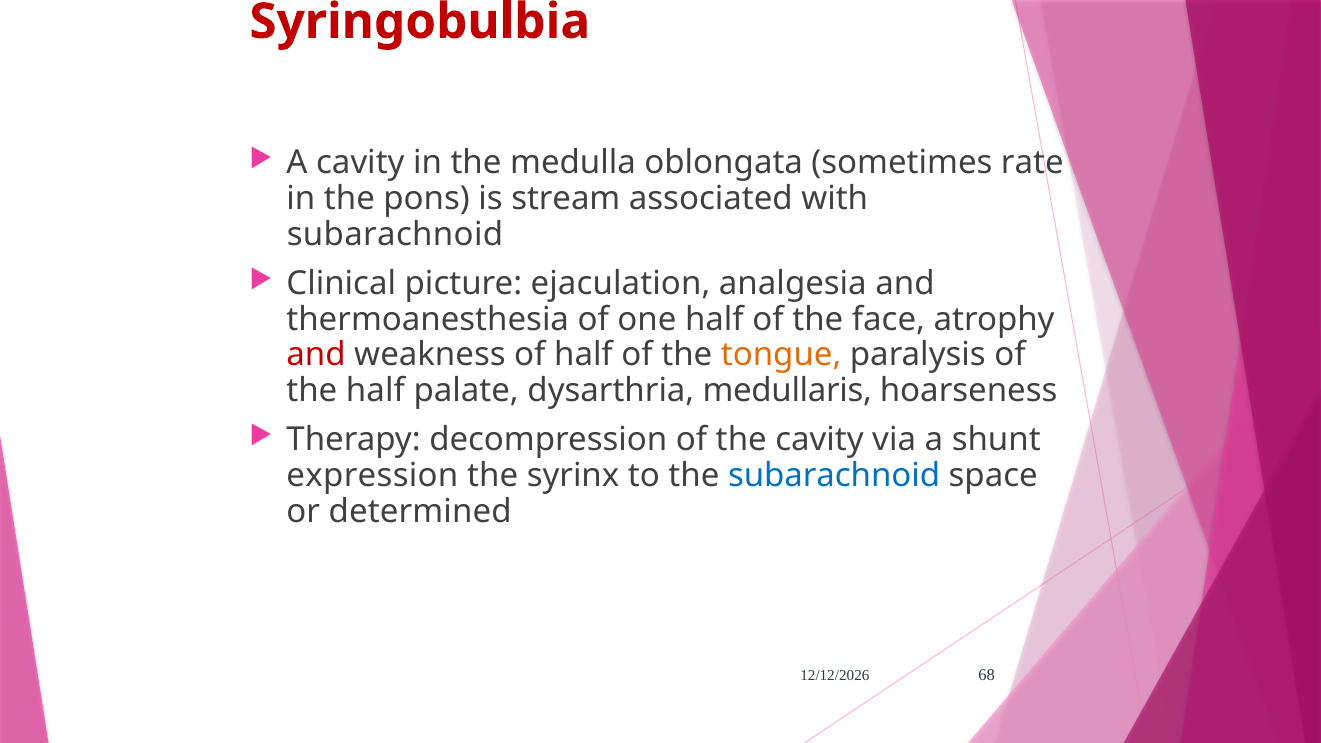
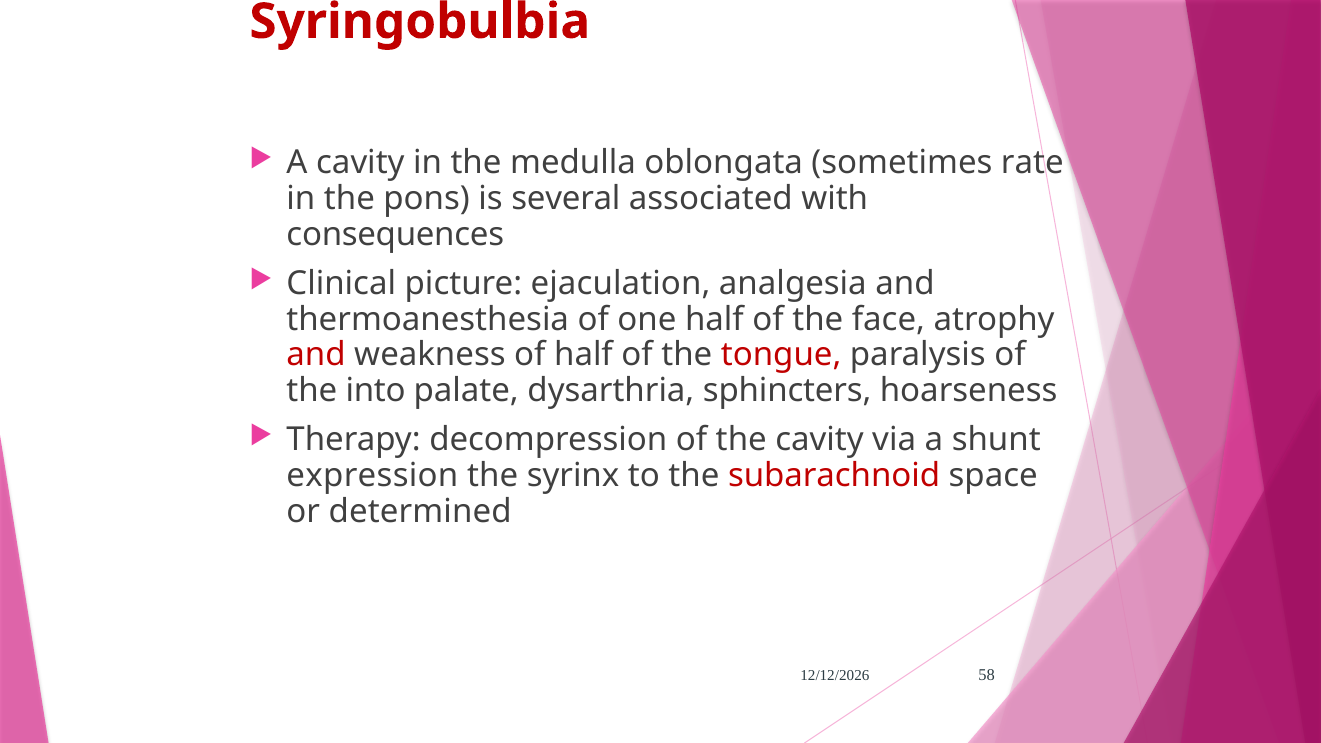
stream: stream -> several (566, 199)
subarachnoid: subarachnoid -> consequences (395, 234)
tongue colour: orange -> red (781, 355)
the half: half -> into (376, 391)
medullaris: medullaris -> sphincters (787, 391)
subarachnoid colour: blue -> red (834, 476)
68: 68 -> 58 (987, 675)
